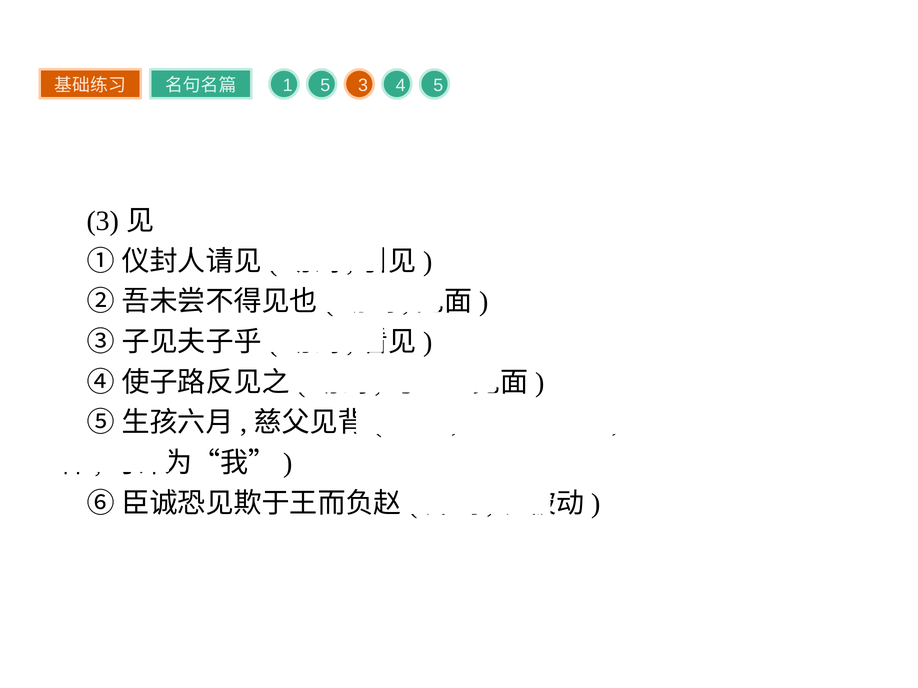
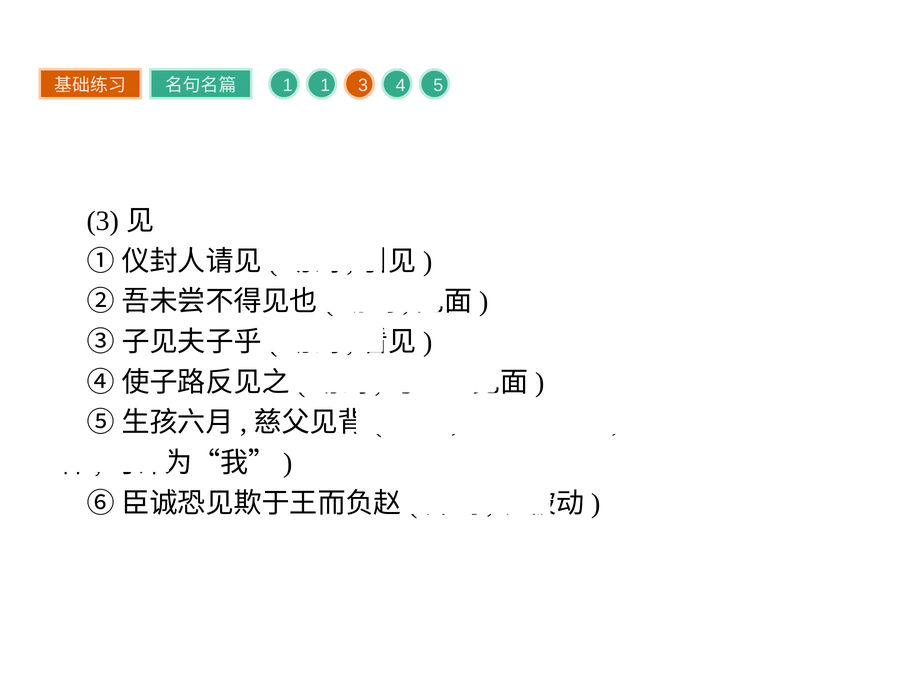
1 5: 5 -> 1 (325, 85)
